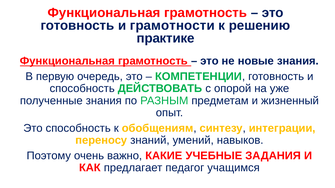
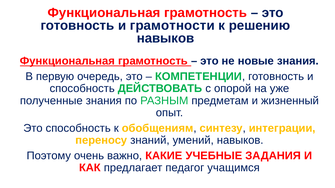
практике: практике -> навыков (166, 38)
